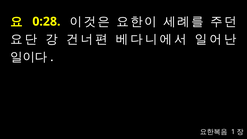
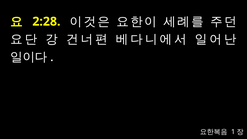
0:28: 0:28 -> 2:28 (46, 22)
